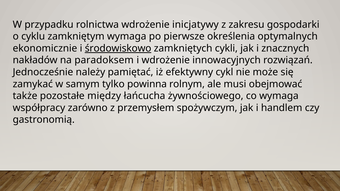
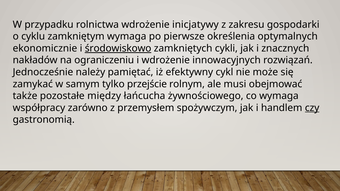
paradoksem: paradoksem -> ograniczeniu (104, 60)
powinna: powinna -> przejście (147, 84)
czy underline: none -> present (312, 108)
